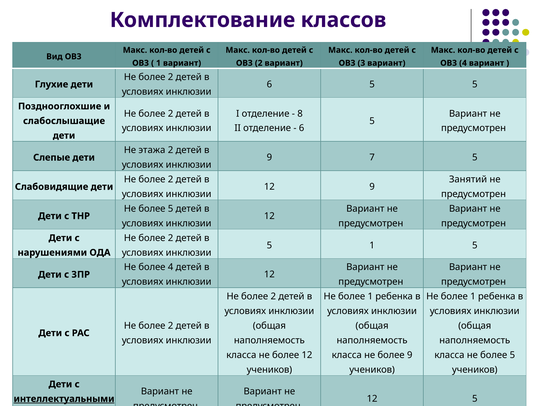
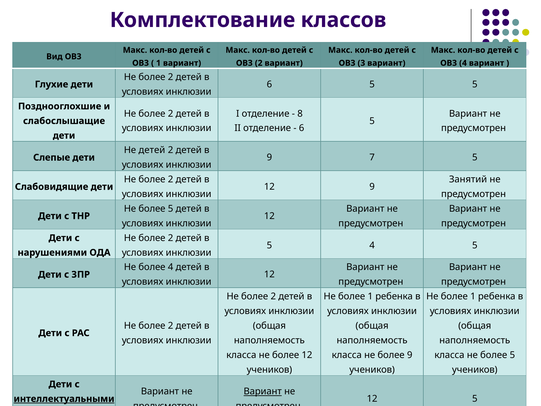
Не этажа: этажа -> детей (152, 150)
5 1: 1 -> 4 (372, 245)
Вариант underline: none -> present (263, 391)
